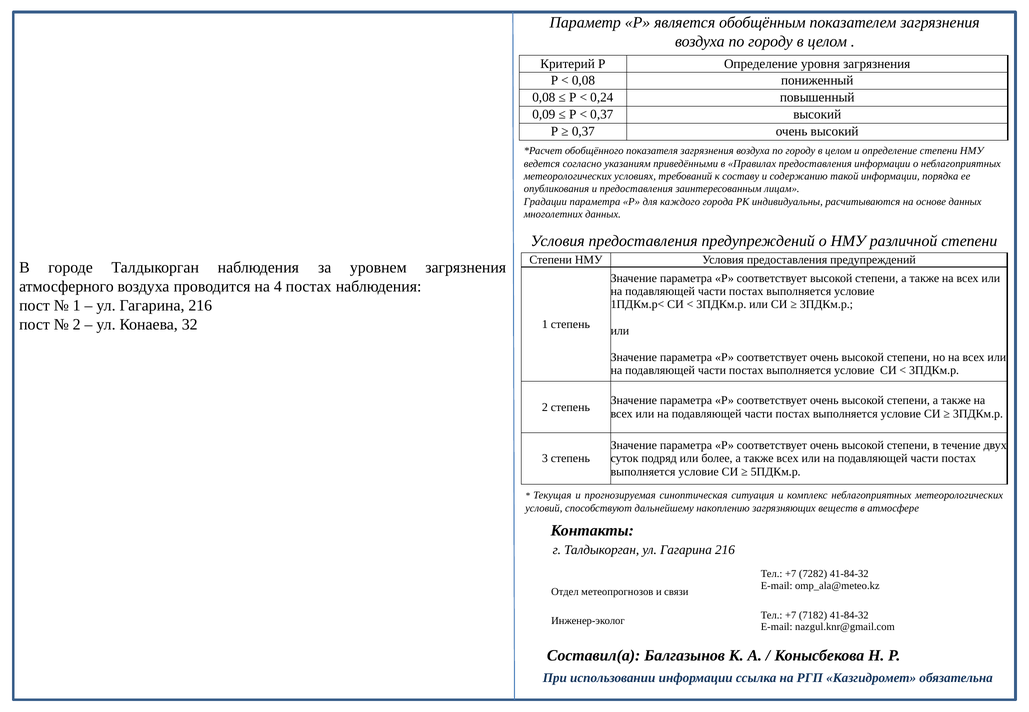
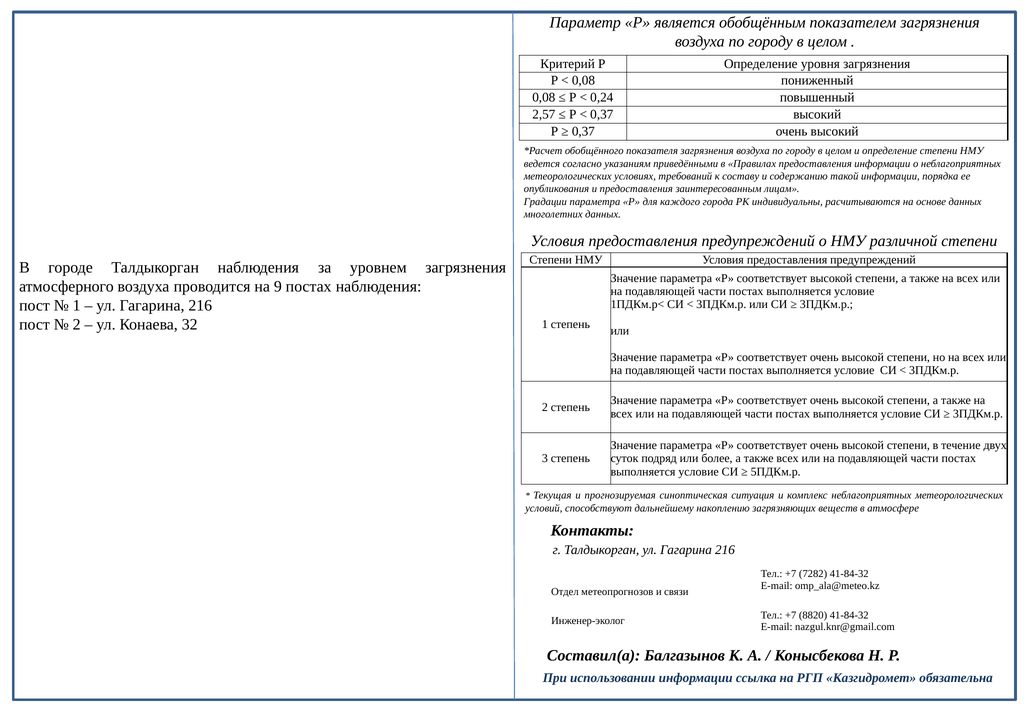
0,09: 0,09 -> 2,57 (544, 115)
4: 4 -> 9 (278, 287)
7182: 7182 -> 8820 (813, 615)
